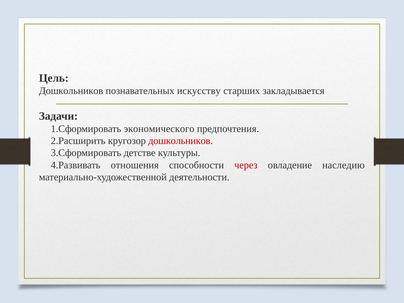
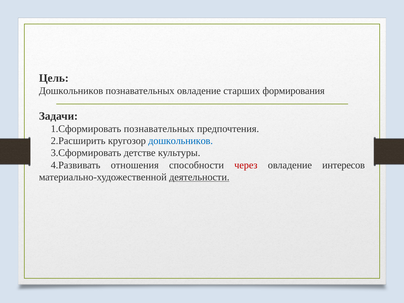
познавательных искусству: искусству -> овладение (199, 91)
закладывается: закладывается -> формирования (294, 91)
экономического: экономического -> познавательных (159, 129)
дошкольников colour: red -> blue (181, 141)
наследию: наследию -> интересов (344, 165)
деятельности underline: none -> present (199, 177)
